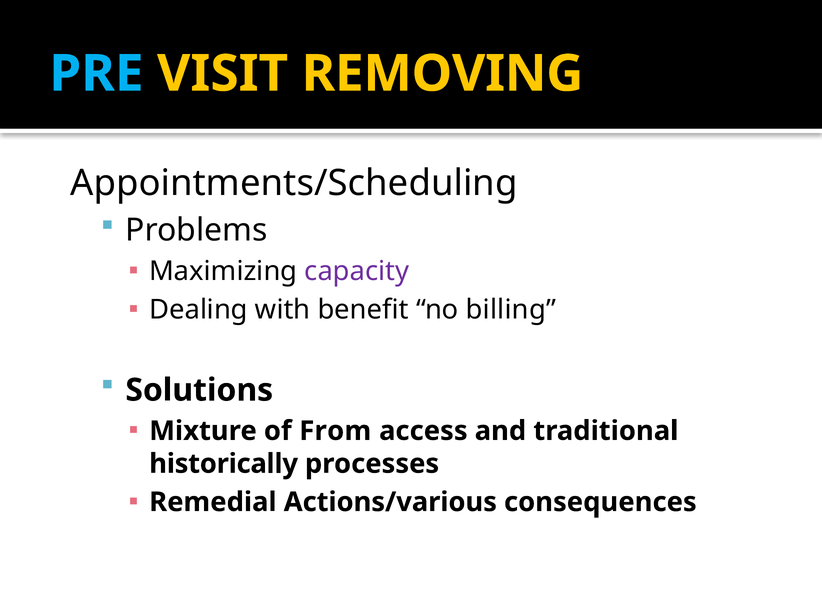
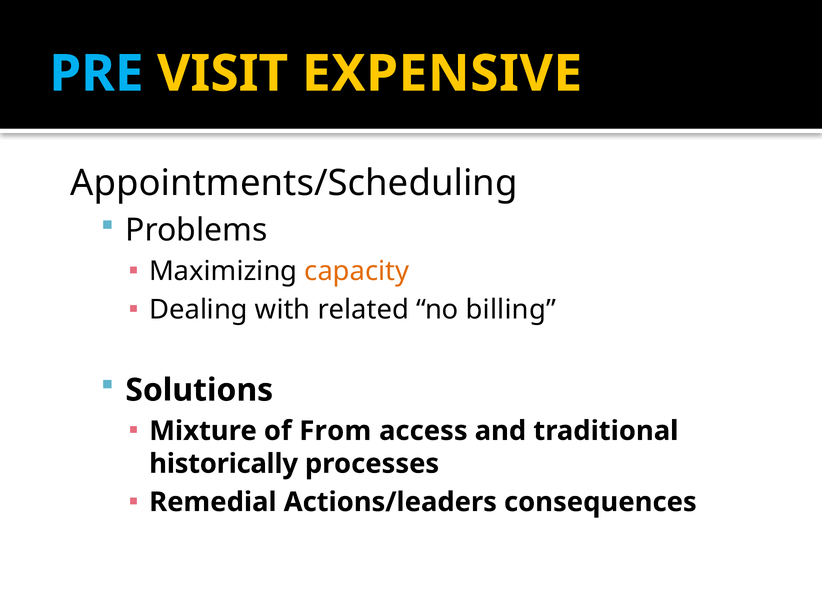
REMOVING: REMOVING -> EXPENSIVE (442, 74)
capacity colour: purple -> orange (357, 271)
benefit: benefit -> related (363, 310)
Actions/various: Actions/various -> Actions/leaders (390, 502)
